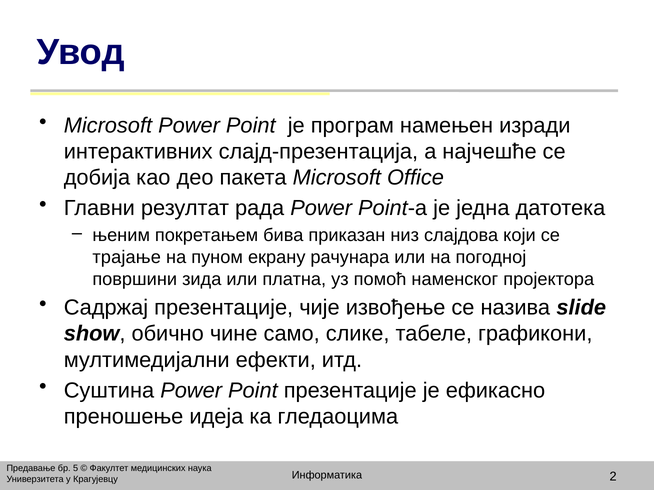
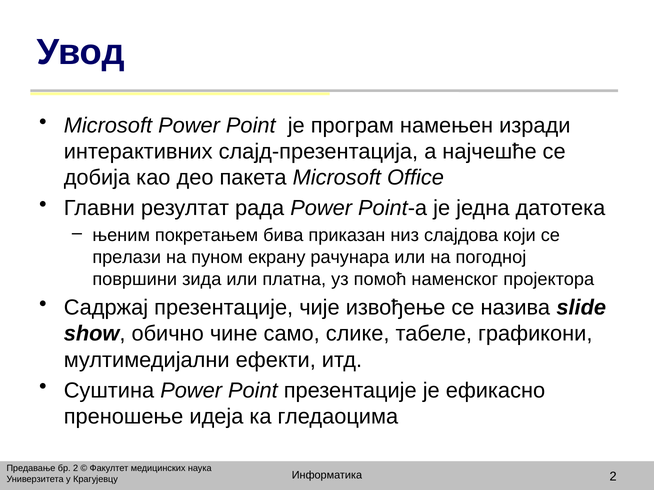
трајање: трајање -> прелази (127, 258)
бр 5: 5 -> 2 (76, 469)
